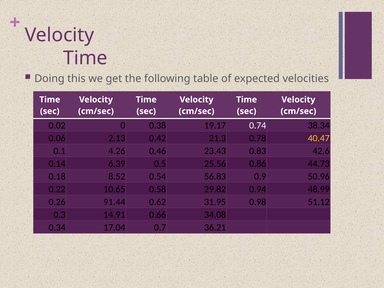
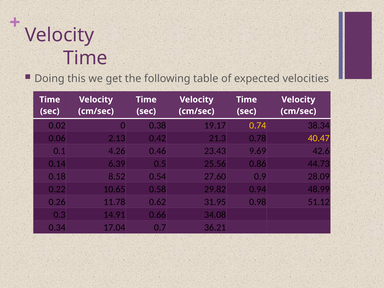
0.74 colour: white -> yellow (258, 125)
0.83: 0.83 -> 9.69 (258, 151)
56.83: 56.83 -> 27.60 (215, 176)
50.96: 50.96 -> 28.09 (319, 176)
91.44: 91.44 -> 11.78 (114, 202)
